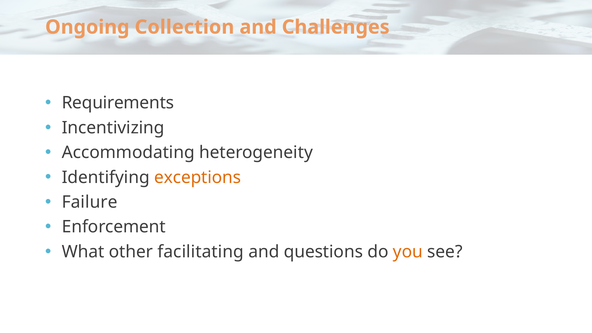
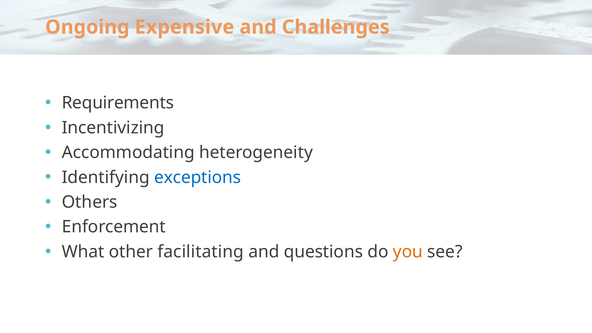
Collection: Collection -> Expensive (184, 27)
exceptions colour: orange -> blue (198, 177)
Failure: Failure -> Others (90, 202)
